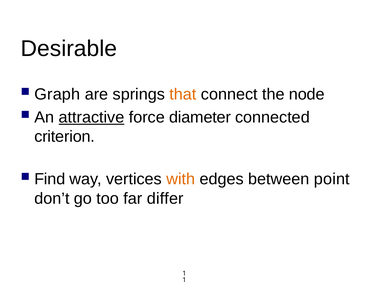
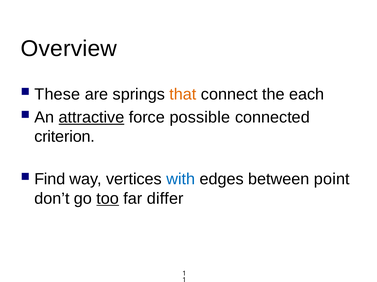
Desirable: Desirable -> Overview (69, 49)
Graph: Graph -> These (57, 94)
node: node -> each (307, 94)
diameter: diameter -> possible (200, 118)
with colour: orange -> blue (181, 180)
too underline: none -> present (108, 199)
